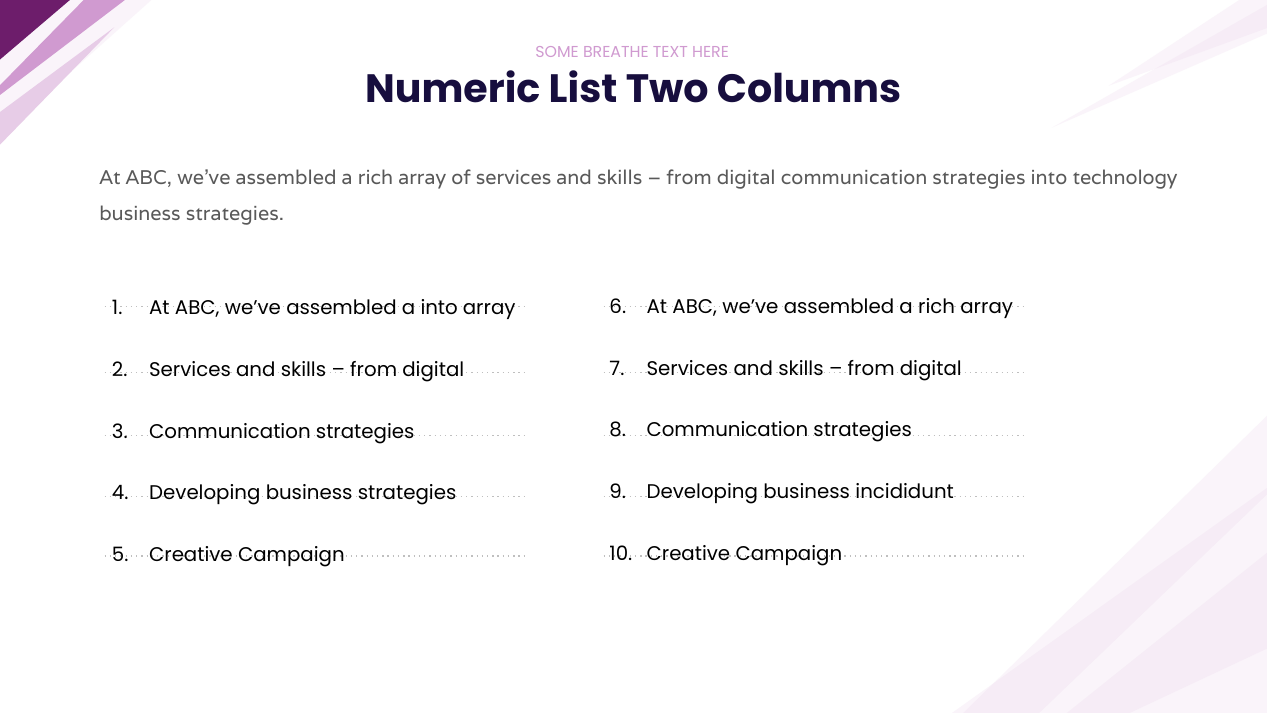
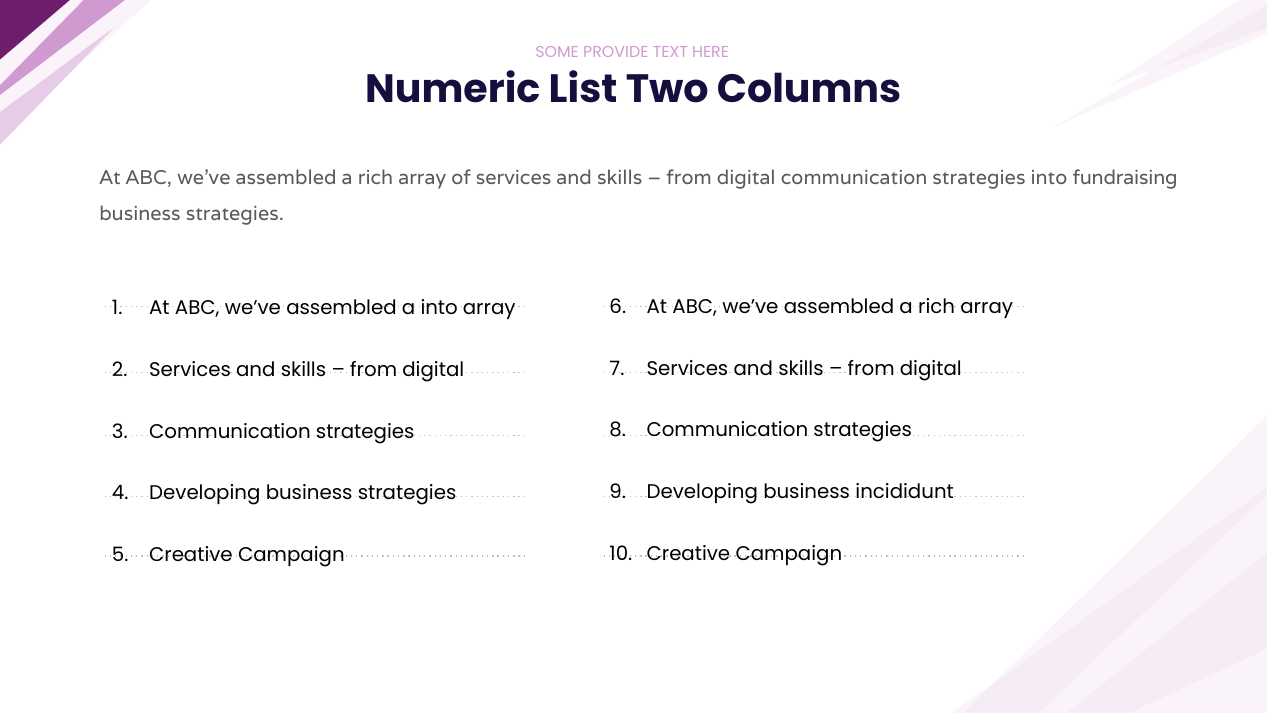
BREATHE: BREATHE -> PROVIDE (616, 52)
technology: technology -> fundraising (1125, 178)
